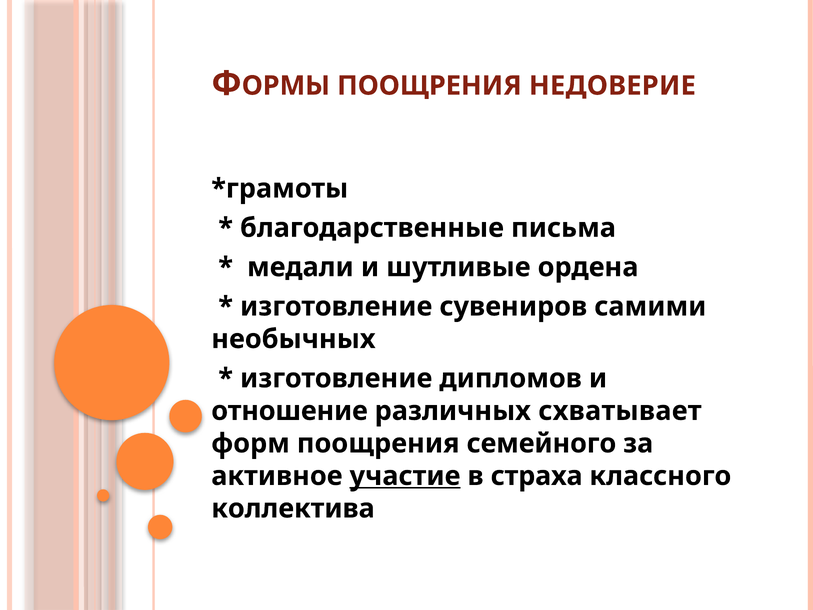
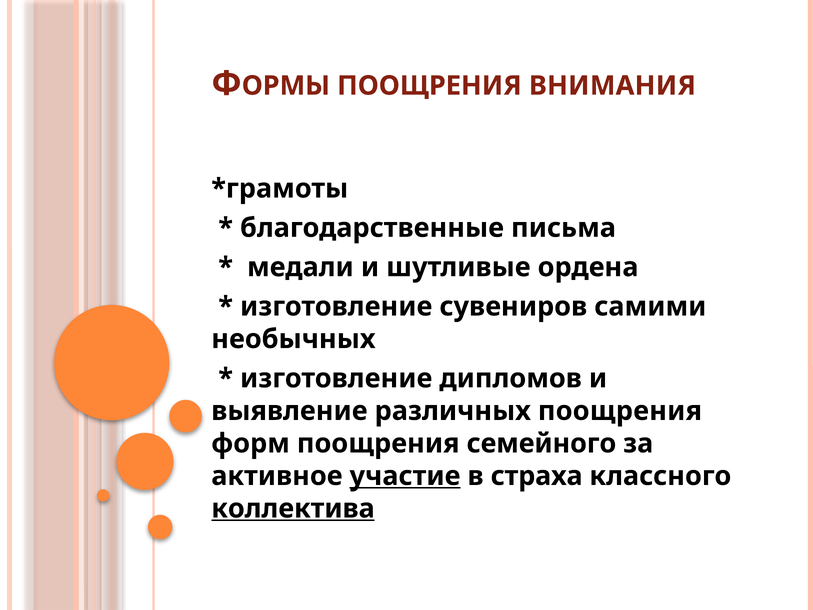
НЕДОВЕРИЕ: НЕДОВЕРИЕ -> ВНИМАНИЯ (612, 86)
отношение: отношение -> выявление (289, 411)
различных схватывает: схватывает -> поощрения (620, 411)
коллектива underline: none -> present (293, 508)
